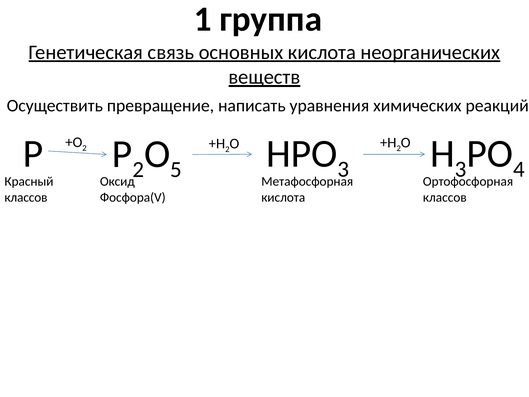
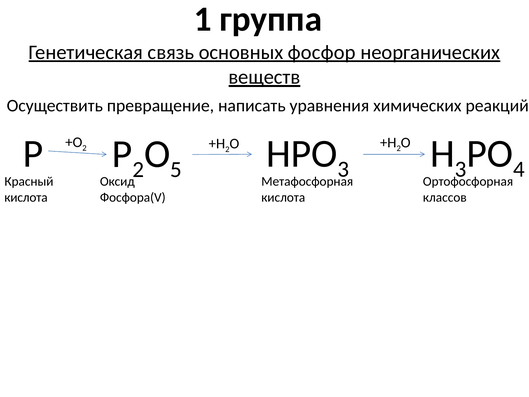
основных кислота: кислота -> фосфор (322, 52)
классов: классов -> кислота (26, 197)
